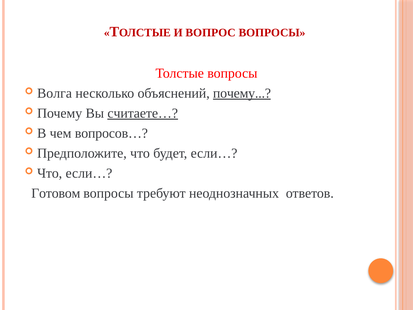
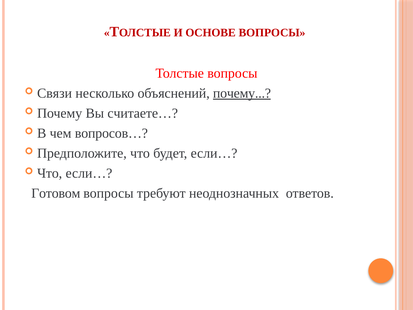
ВОПРОС: ВОПРОС -> ОСНОВЕ (211, 33)
Волга: Волга -> Связи (55, 93)
считаете… underline: present -> none (143, 113)
